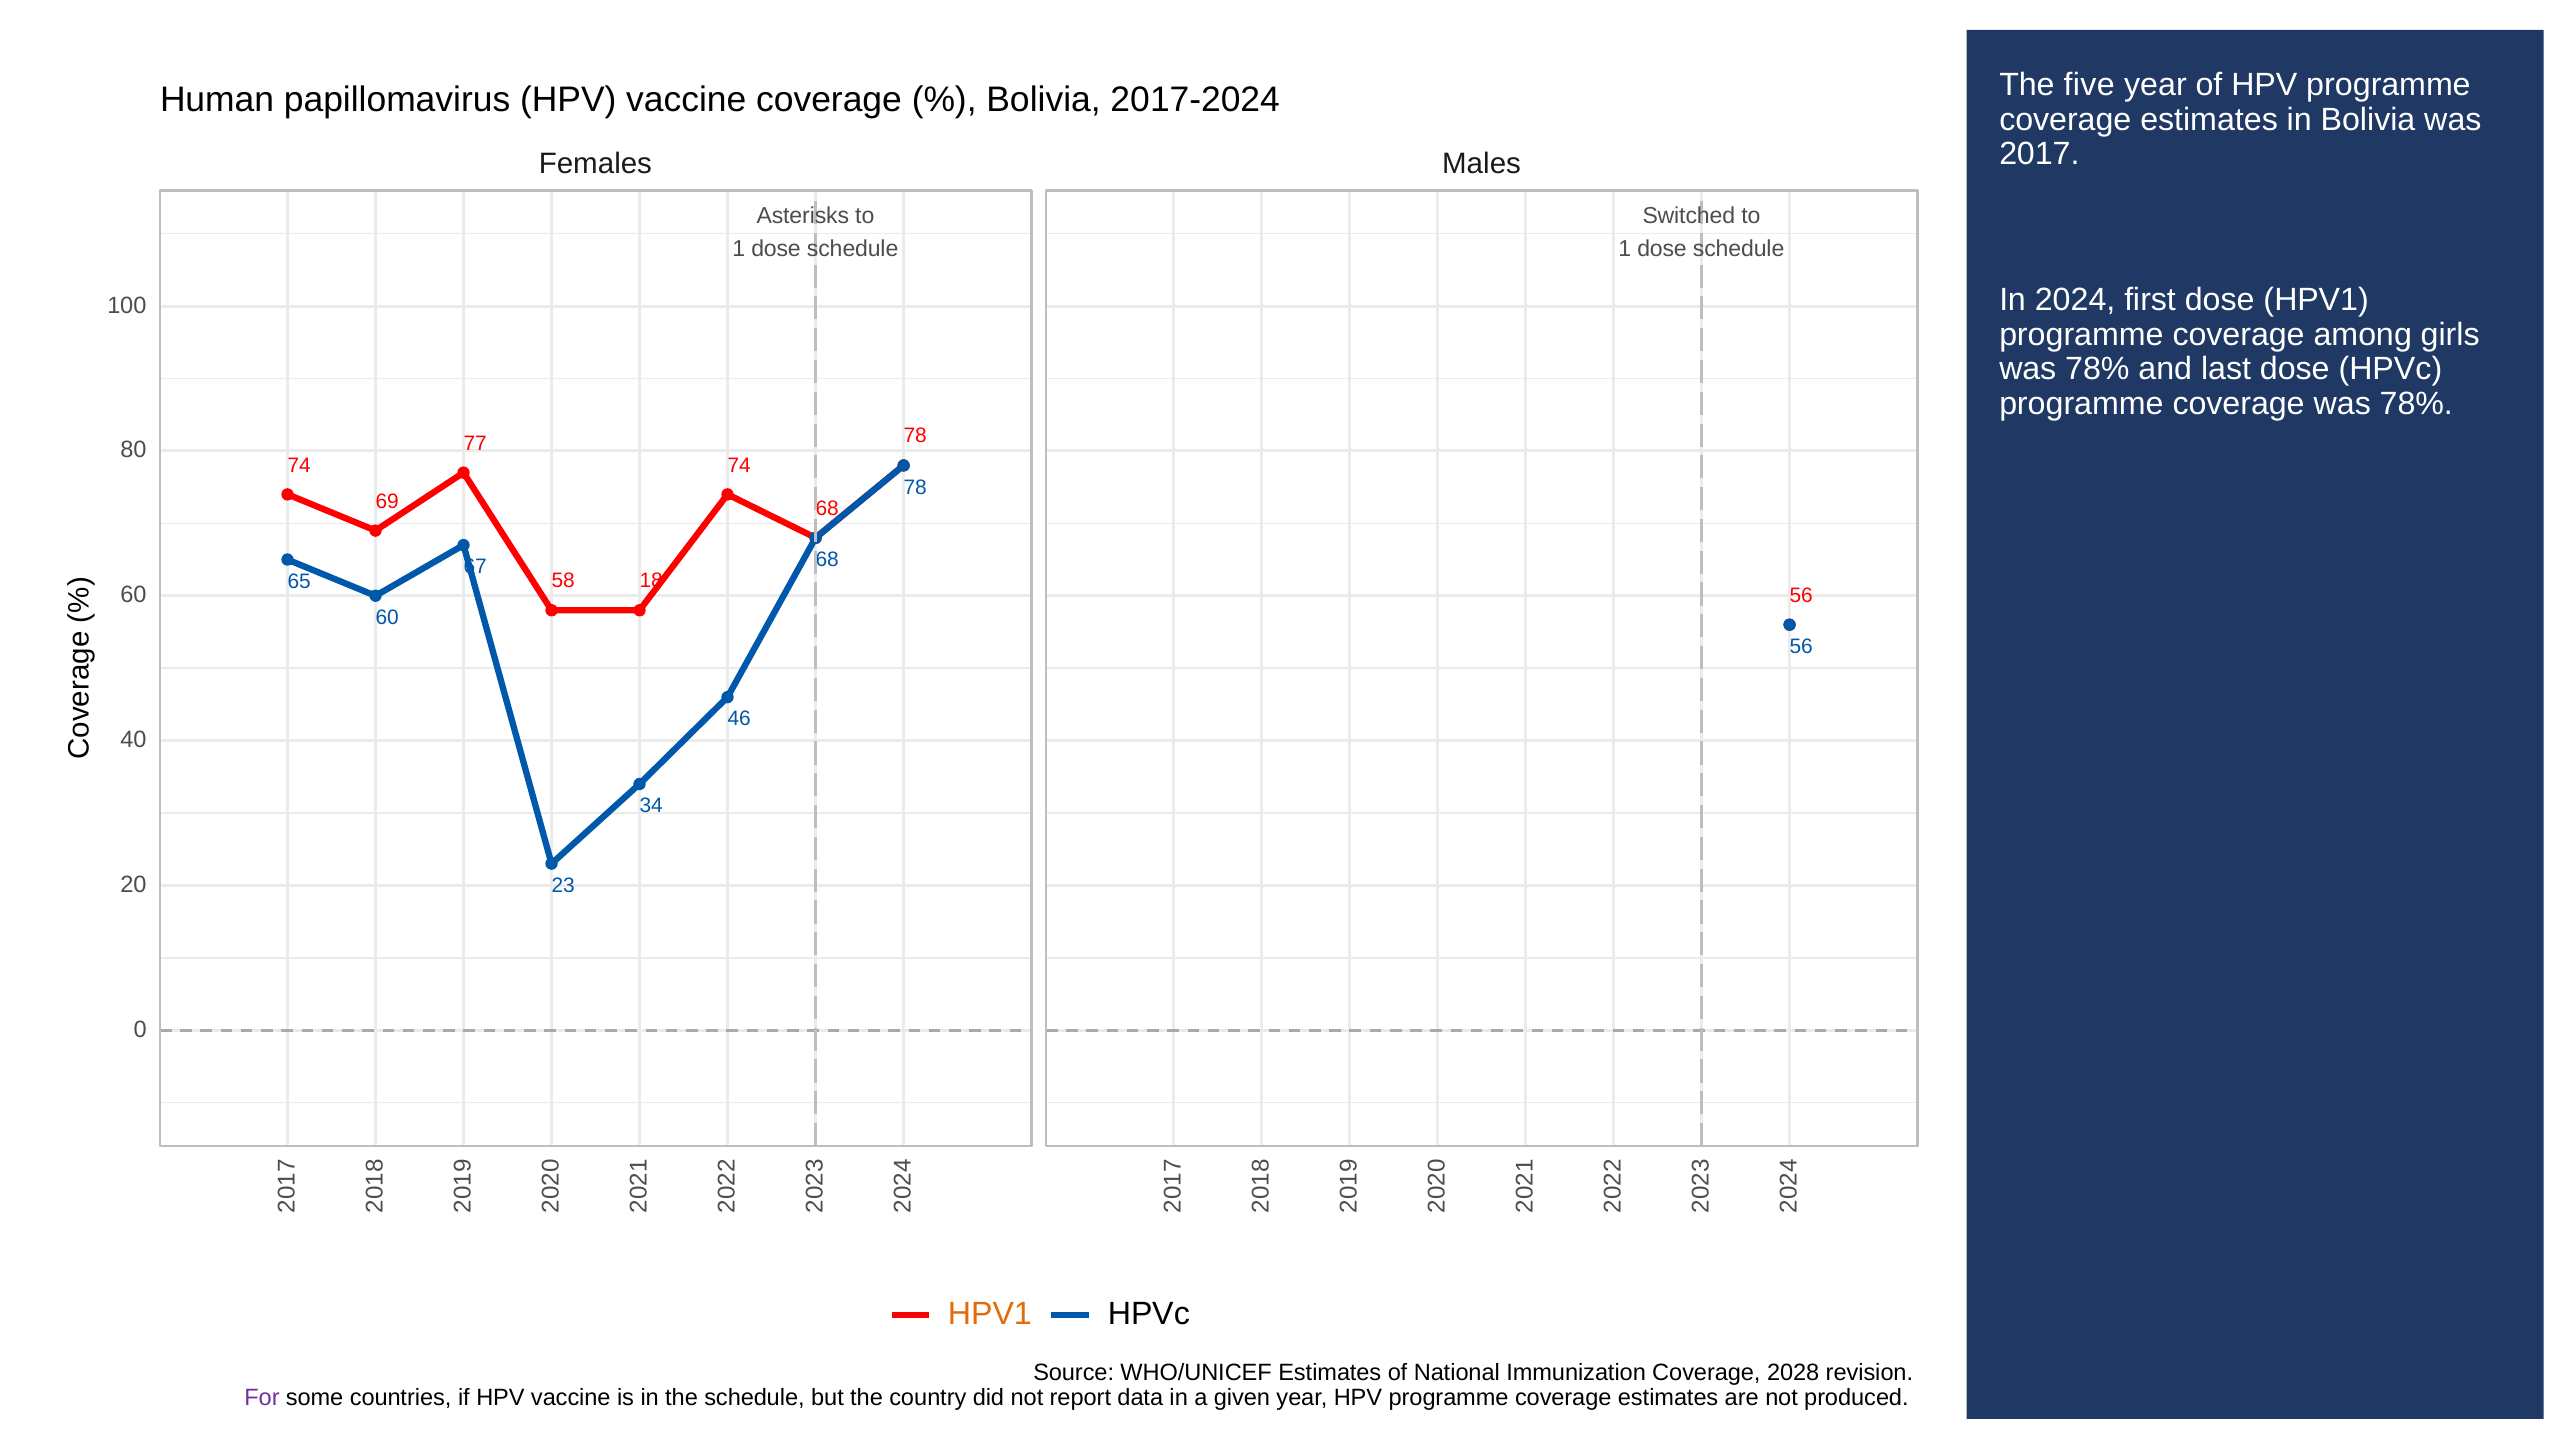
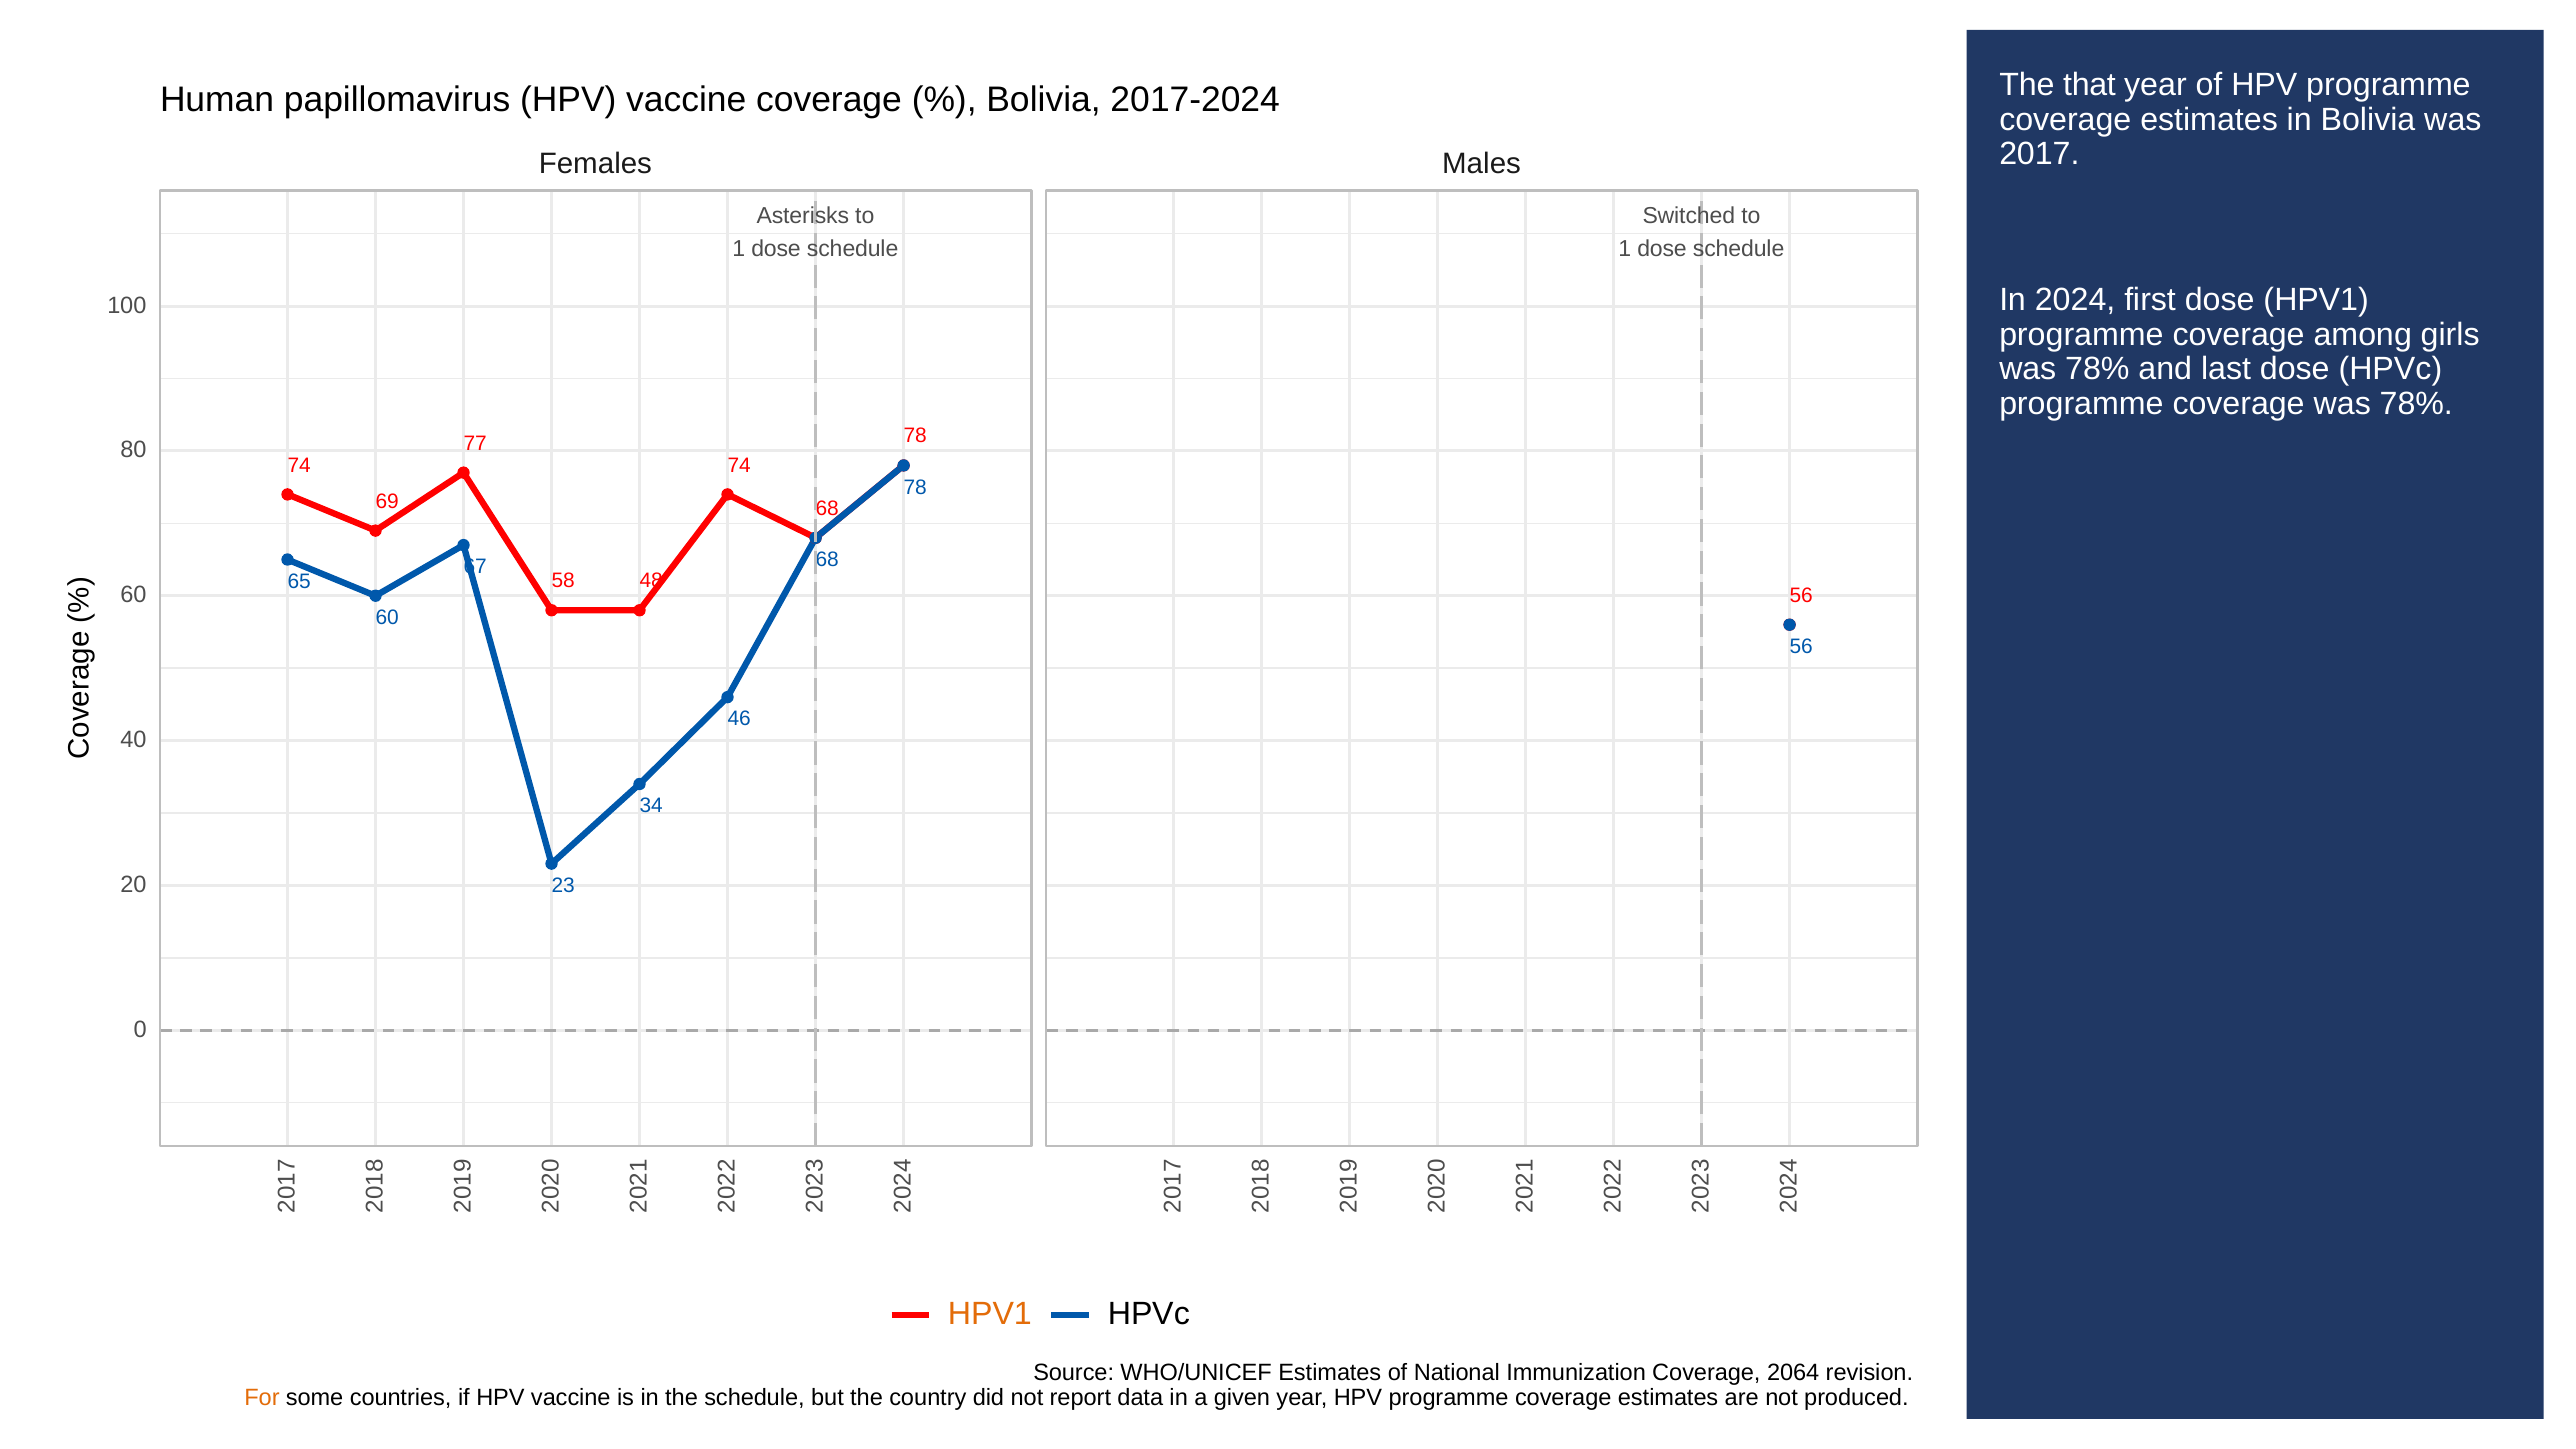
five: five -> that (2090, 85)
18: 18 -> 48 (651, 581)
2028: 2028 -> 2064 (1793, 1373)
For colour: purple -> orange (262, 1398)
